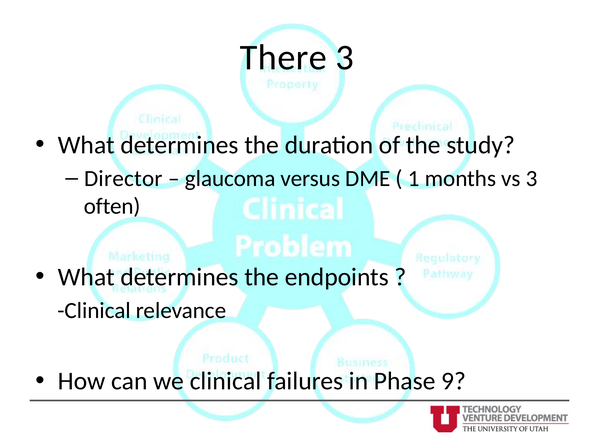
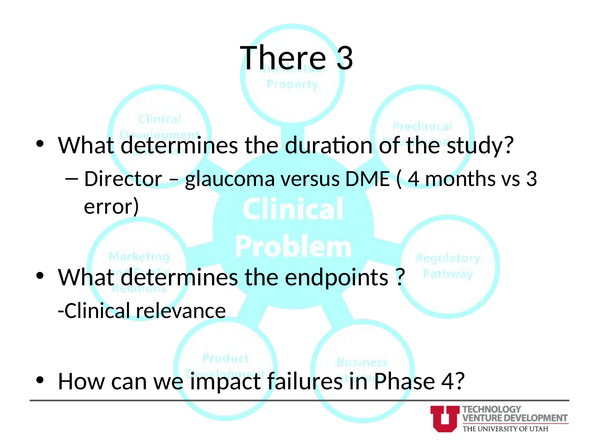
1: 1 -> 4 (414, 179)
often: often -> error (112, 207)
we clinical: clinical -> impact (226, 382)
Phase 9: 9 -> 4 (454, 382)
